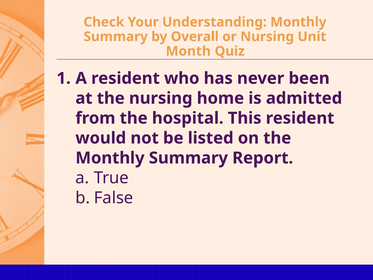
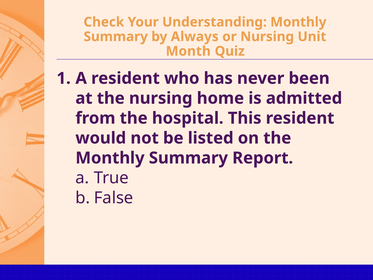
Overall: Overall -> Always (195, 37)
